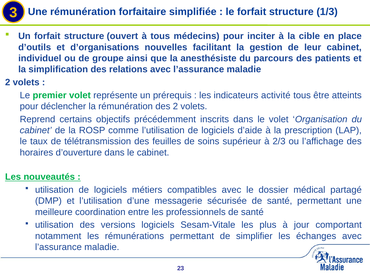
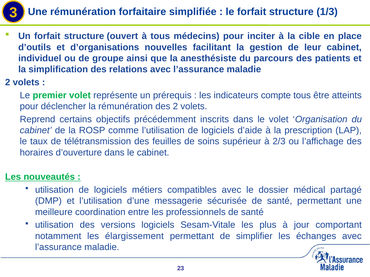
activité: activité -> compte (276, 95)
rémunérations: rémunérations -> élargissement (134, 236)
